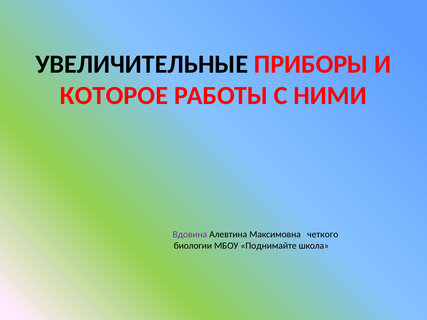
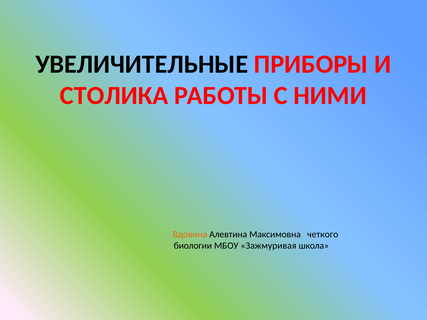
КОТОРОЕ: КОТОРОЕ -> СТОЛИКА (114, 96)
Вдовина colour: purple -> orange (190, 235)
Поднимайте: Поднимайте -> Зажмуривая (269, 246)
